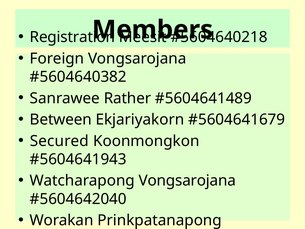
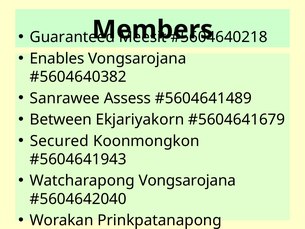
Registration: Registration -> Guaranteed (72, 37)
Foreign: Foreign -> Enables (57, 58)
Rather: Rather -> Assess (127, 98)
